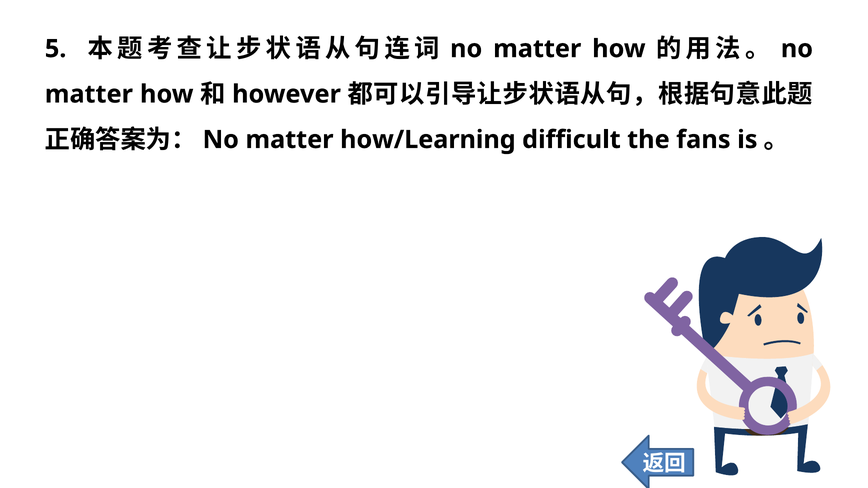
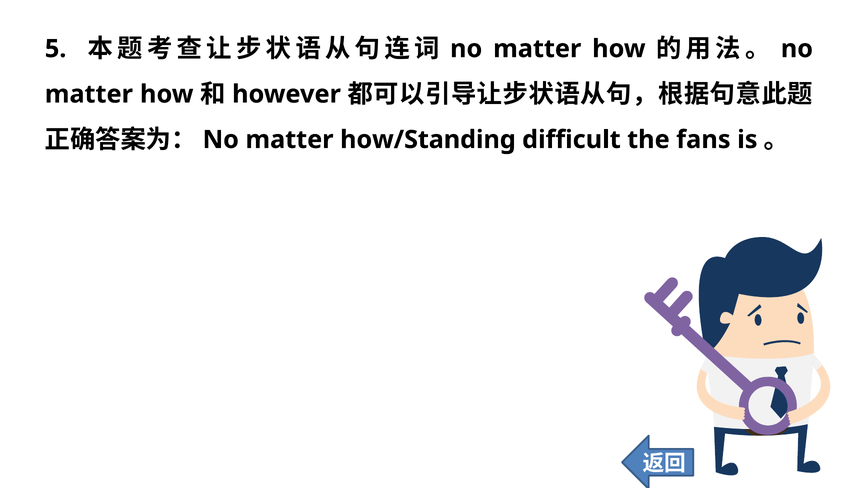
how/Learning: how/Learning -> how/Standing (428, 140)
